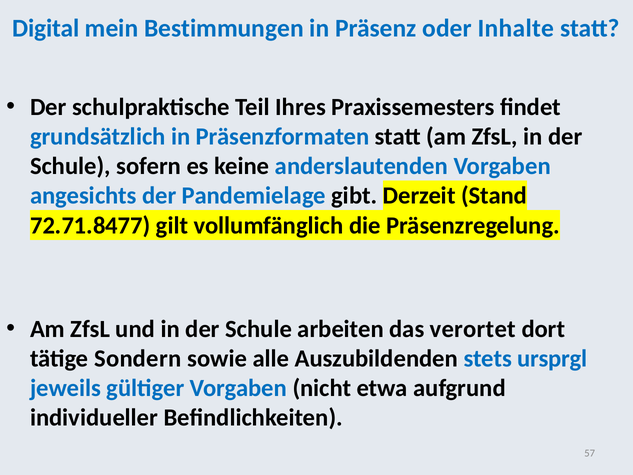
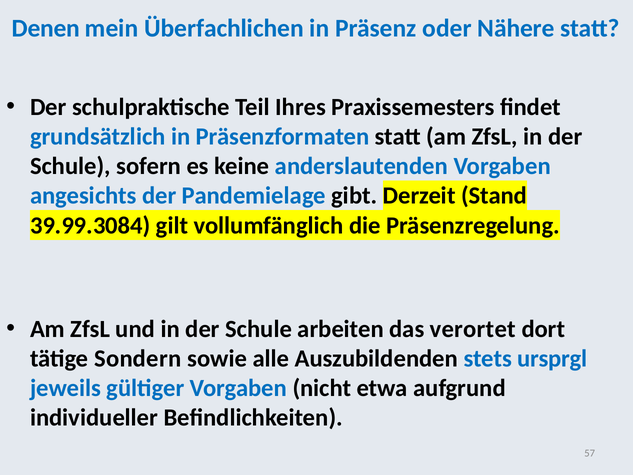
Digital: Digital -> Denen (46, 28)
Bestimmungen: Bestimmungen -> Überfachlichen (224, 28)
Inhalte: Inhalte -> Nähere (516, 28)
72.71.8477: 72.71.8477 -> 39.99.3084 (90, 225)
